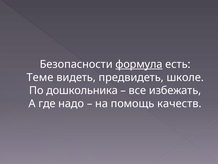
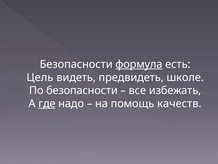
Теме: Теме -> Цель (40, 77)
По дошкольника: дошкольника -> безопасности (82, 90)
где underline: none -> present (47, 103)
